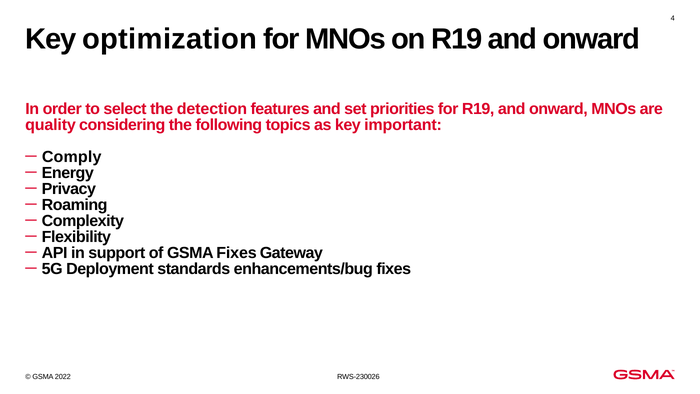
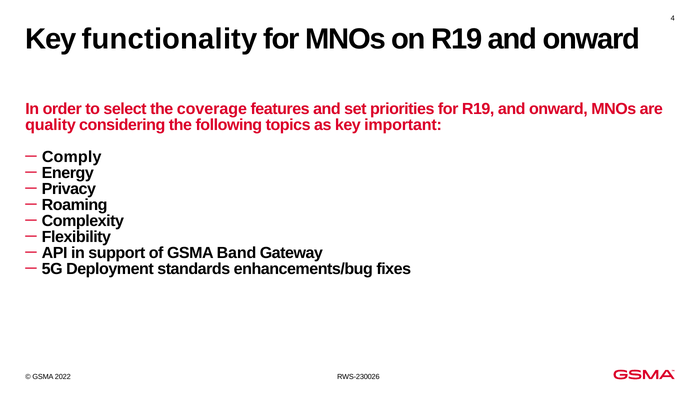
optimization: optimization -> functionality (170, 39)
detection: detection -> coverage (212, 109)
GSMA Fixes: Fixes -> Band (236, 253)
